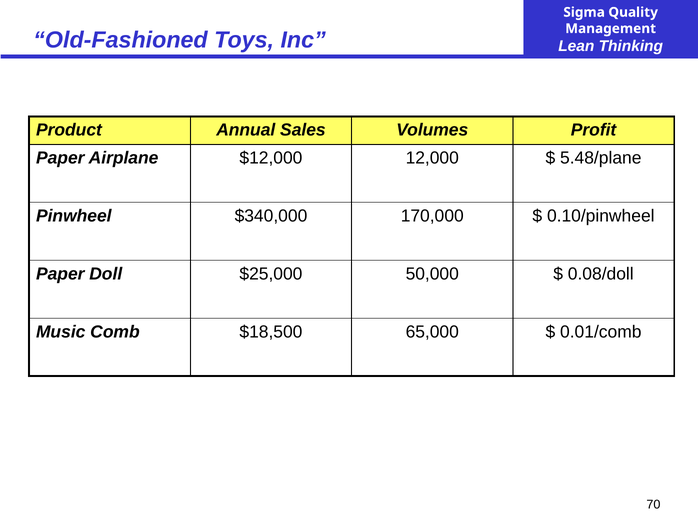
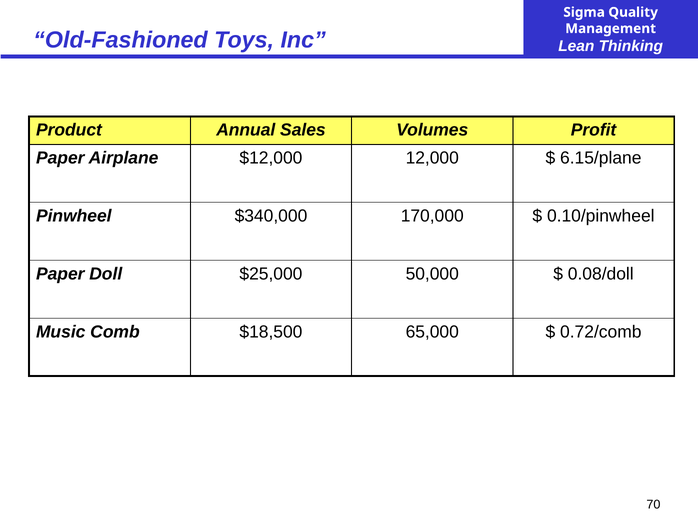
5.48/plane: 5.48/plane -> 6.15/plane (601, 158)
0.01/comb: 0.01/comb -> 0.72/comb (601, 331)
